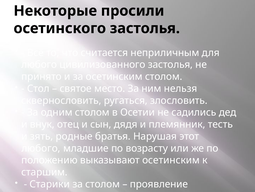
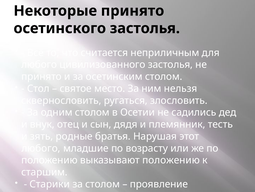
Некоторые просили: просили -> принято (133, 11)
выказывают осетинским: осетинским -> положению (171, 160)
